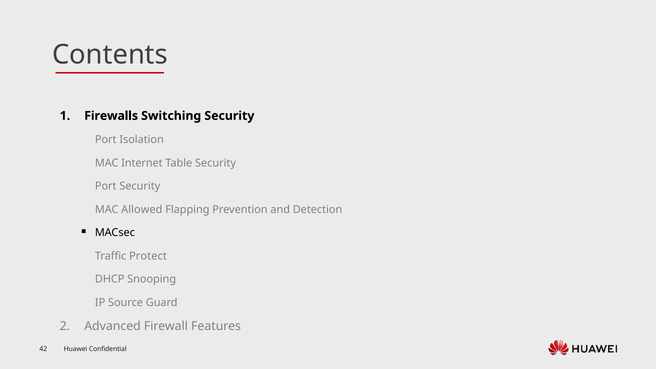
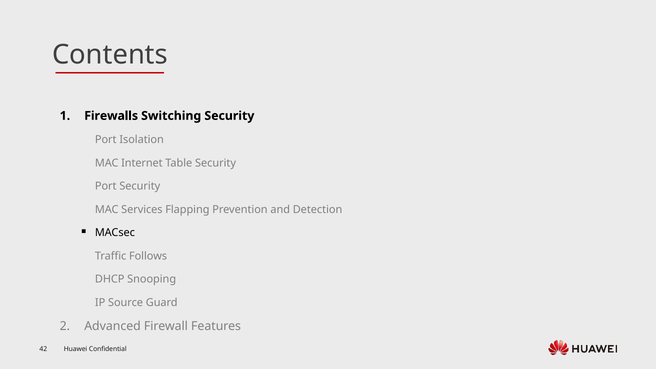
Allowed: Allowed -> Services (142, 210)
Protect: Protect -> Follows (148, 256)
